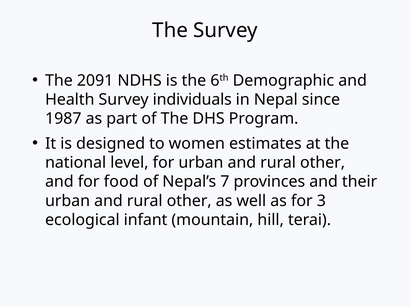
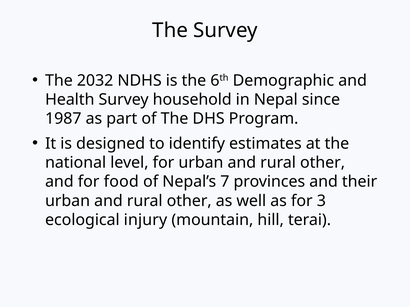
2091: 2091 -> 2032 (95, 81)
individuals: individuals -> household (192, 100)
women: women -> identify (197, 144)
infant: infant -> injury (145, 220)
